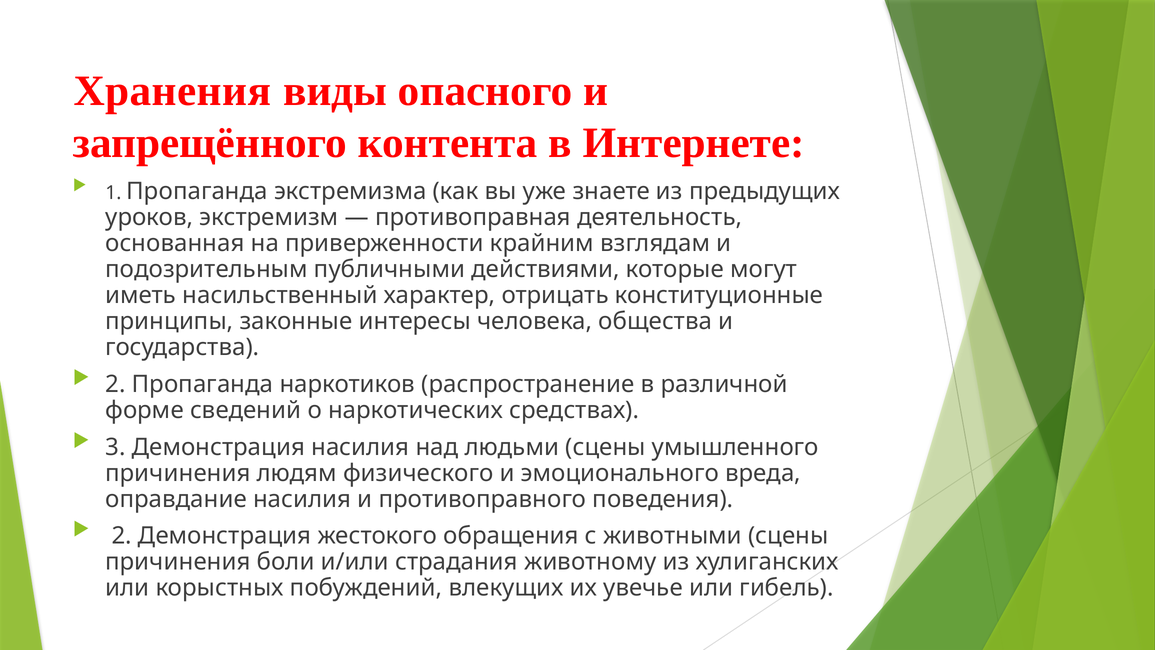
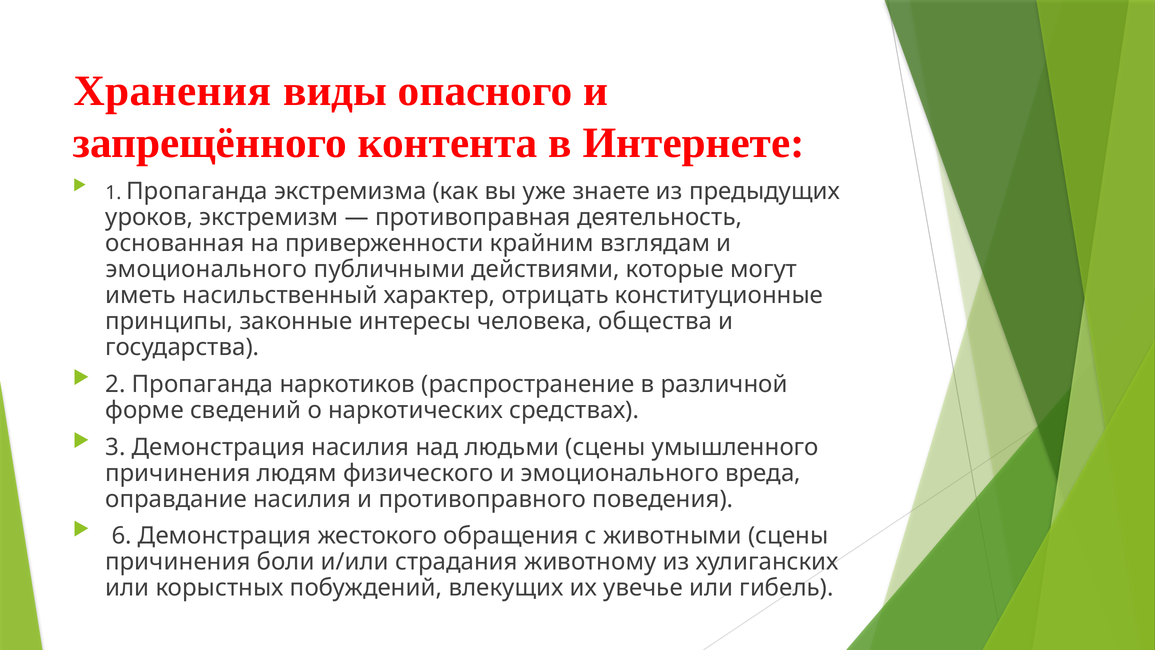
подозрительным: подозрительным -> эмоционального (206, 269)
2: 2 -> 6 (122, 536)
